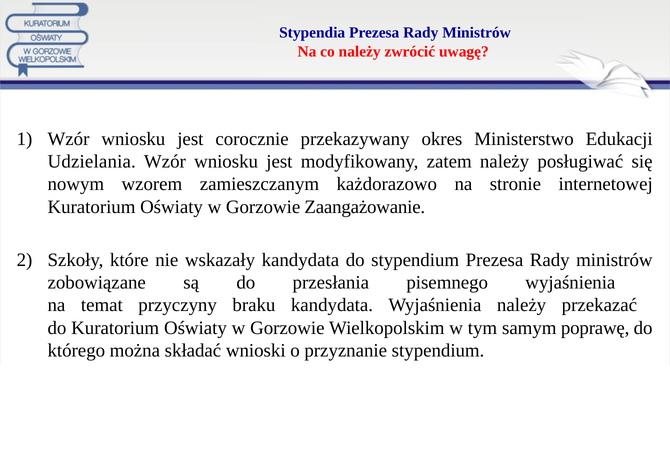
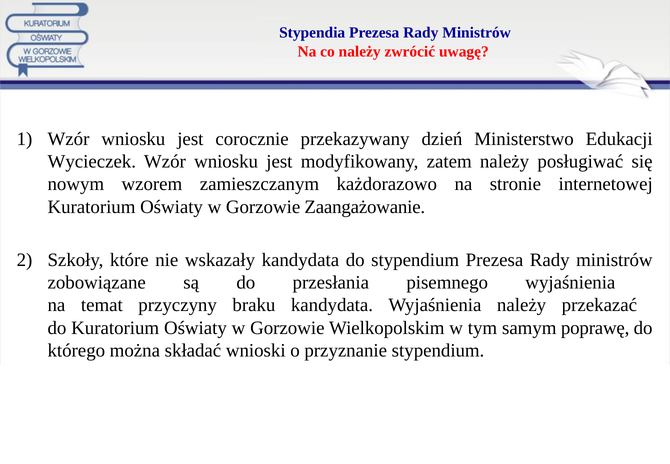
okres: okres -> dzień (442, 139)
Udzielania: Udzielania -> Wycieczek (92, 162)
